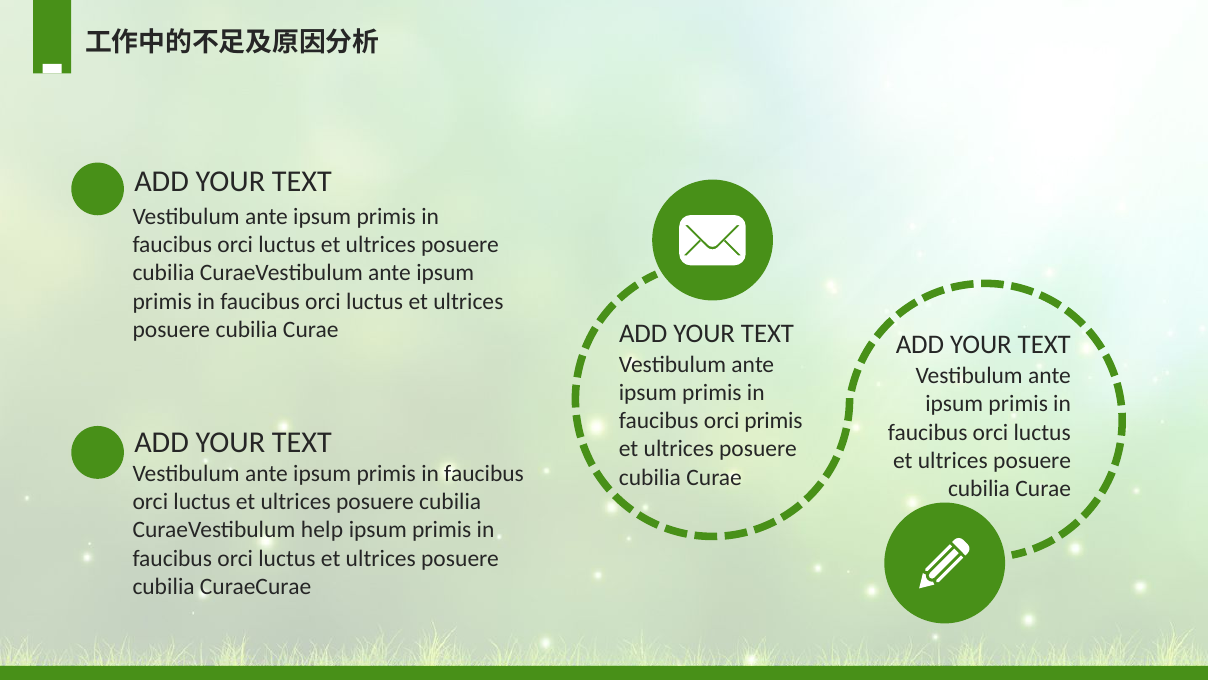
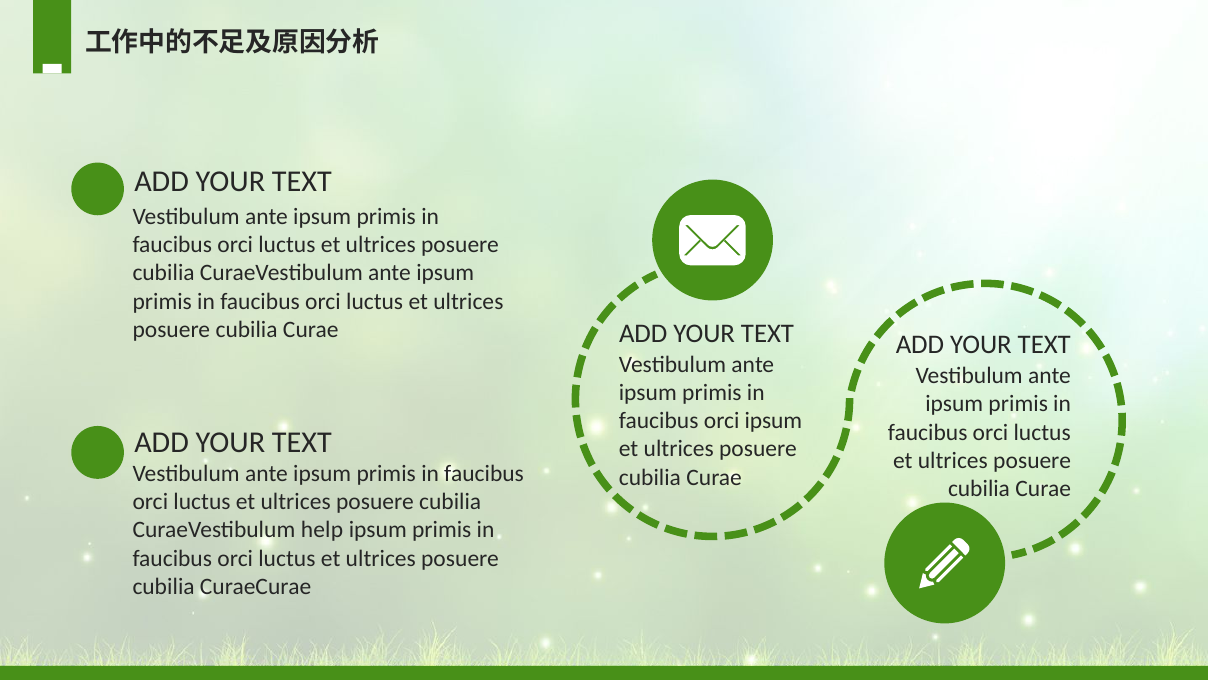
orci primis: primis -> ipsum (773, 421)
